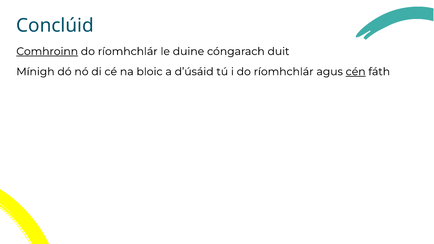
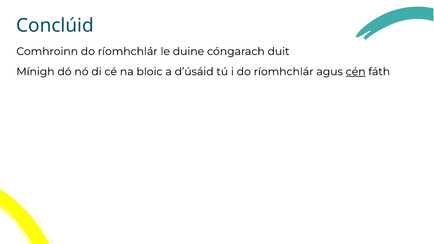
Comhroinn underline: present -> none (47, 51)
